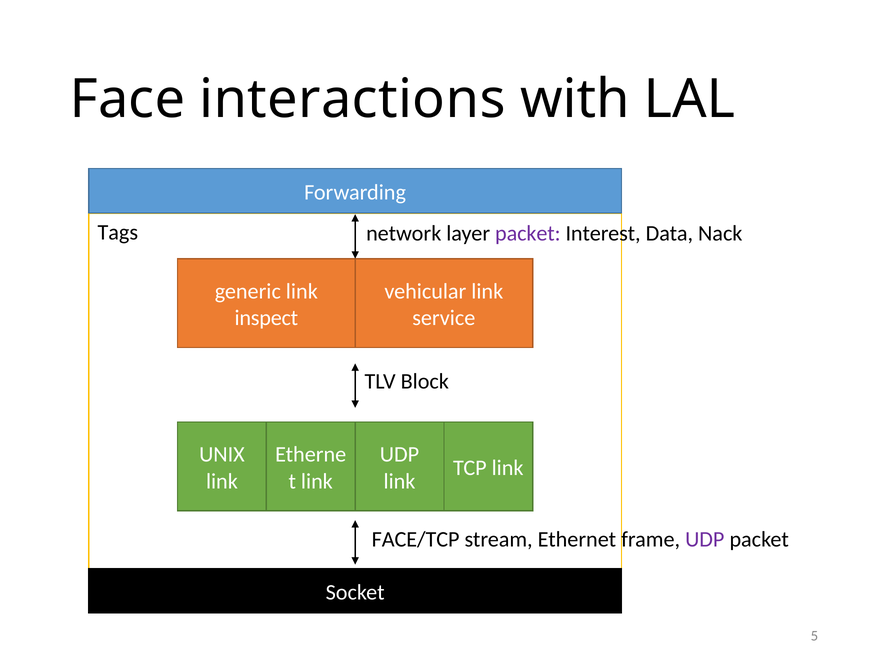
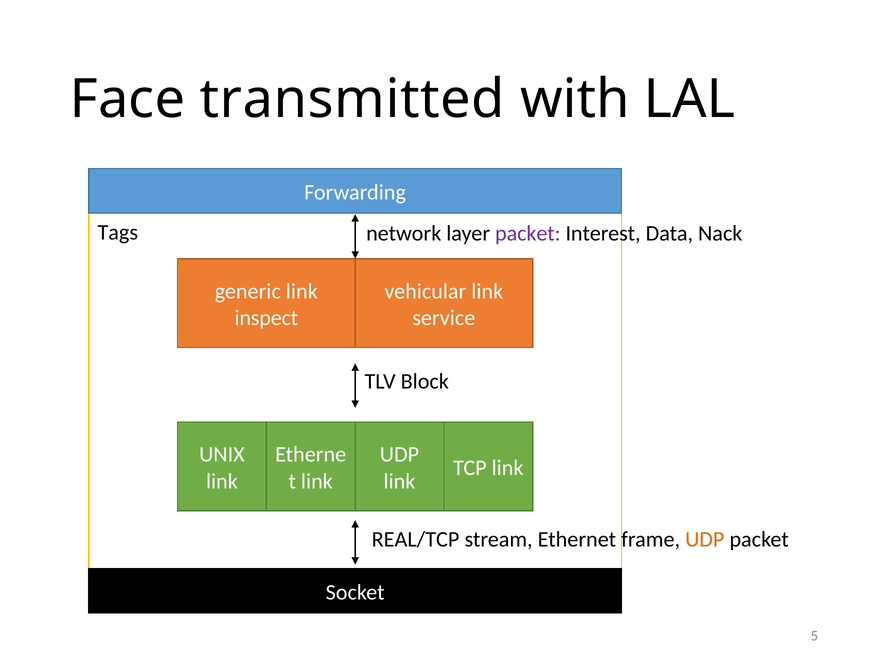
interactions: interactions -> transmitted (352, 99)
FACE/TCP: FACE/TCP -> REAL/TCP (416, 539)
UDP colour: purple -> orange (705, 539)
